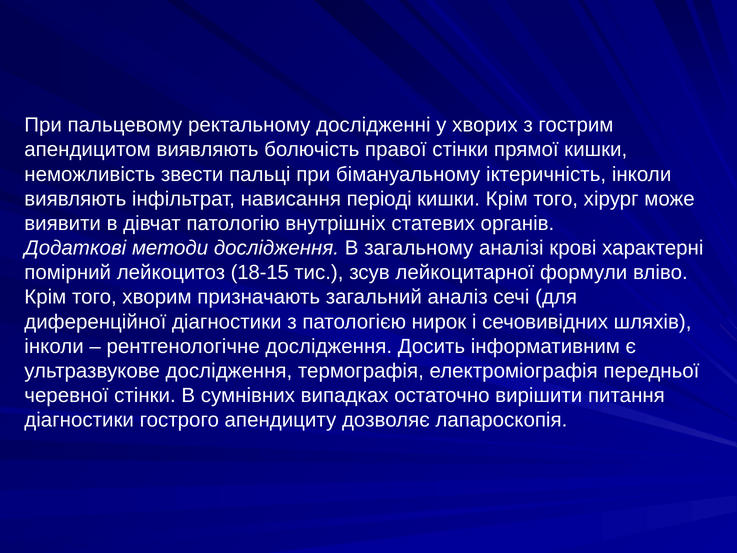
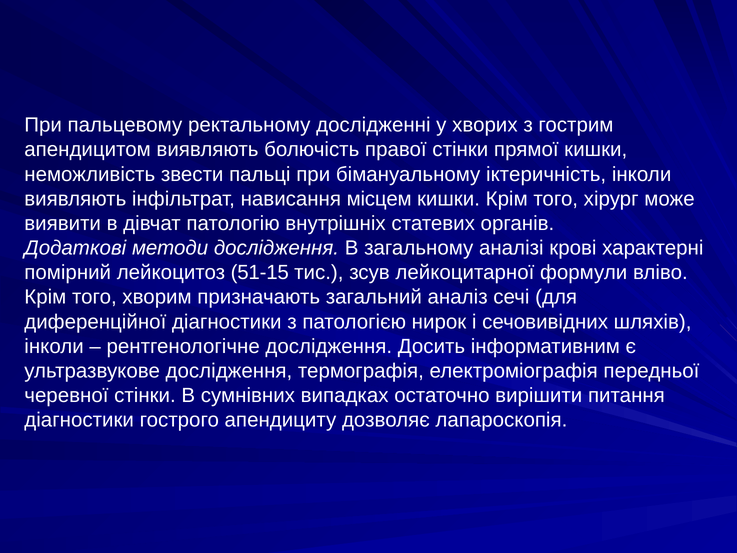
періоді: періоді -> місцем (379, 199)
18-15: 18-15 -> 51-15 (260, 272)
